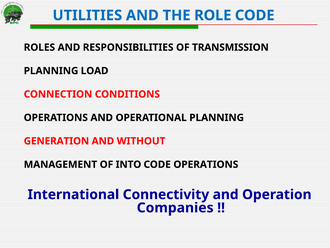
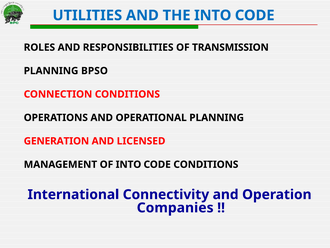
THE ROLE: ROLE -> INTO (213, 15)
LOAD: LOAD -> BPSO (94, 71)
WITHOUT: WITHOUT -> LICENSED (141, 141)
CODE OPERATIONS: OPERATIONS -> CONDITIONS (206, 164)
